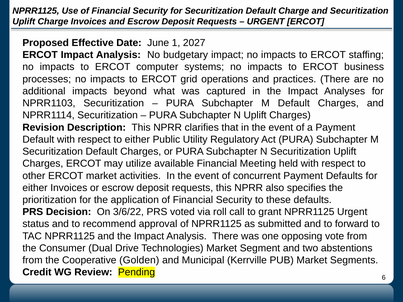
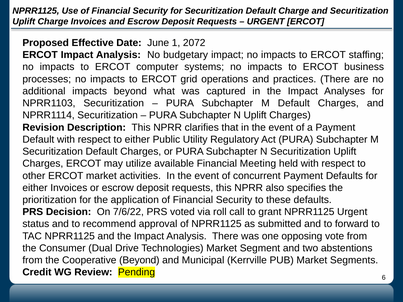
2027: 2027 -> 2072 (194, 43)
3/6/22: 3/6/22 -> 7/6/22 (128, 212)
Cooperative Golden: Golden -> Beyond (139, 260)
